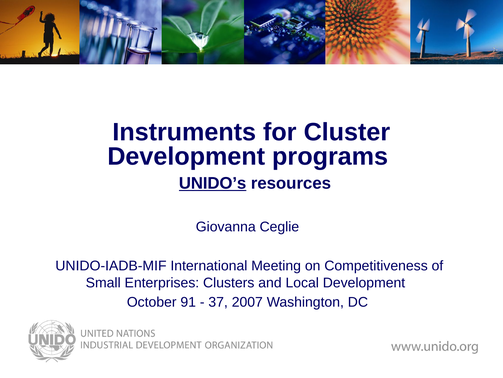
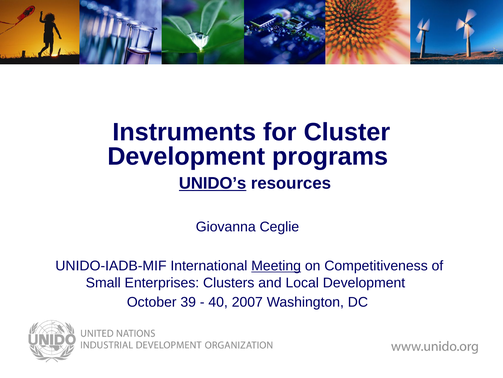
Meeting underline: none -> present (276, 265)
91: 91 -> 39 (188, 302)
37: 37 -> 40 (218, 302)
